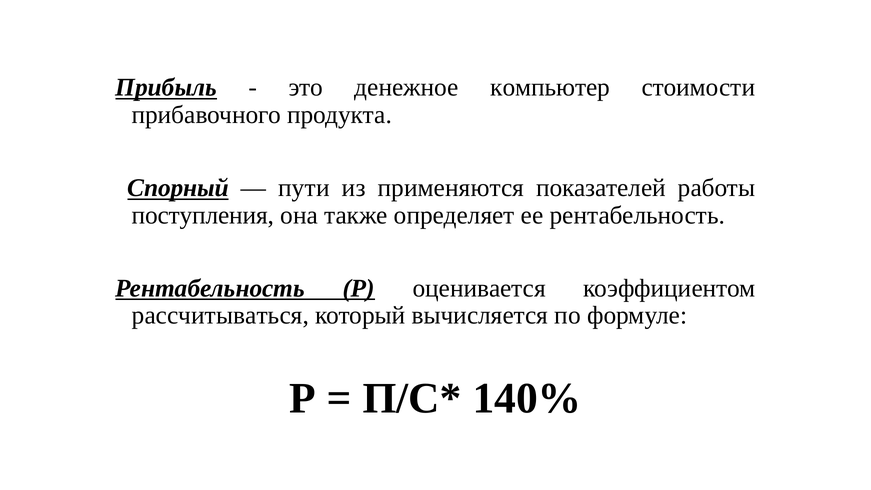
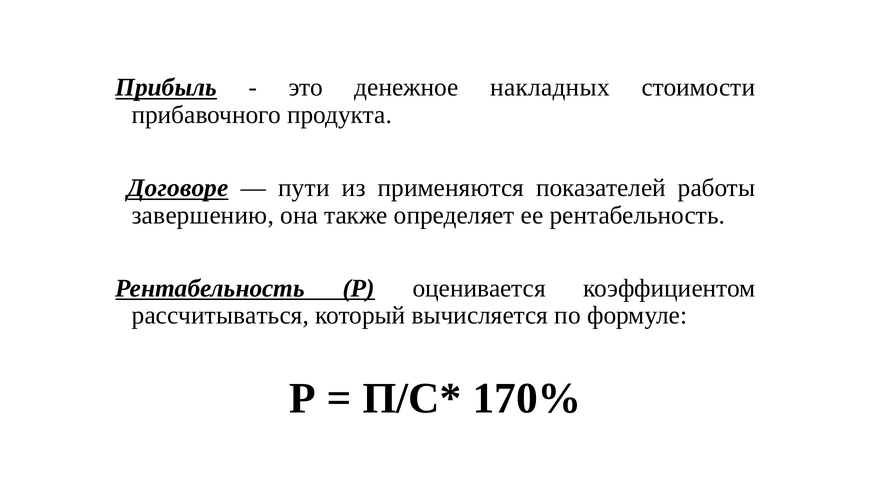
компьютер: компьютер -> накладных (550, 88)
Спорный: Спорный -> Договоре (178, 188)
поступления: поступления -> завершению (203, 215)
140%: 140% -> 170% (527, 398)
